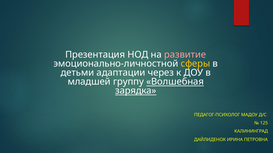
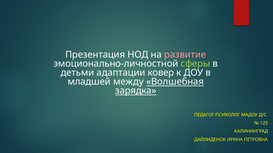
сферы colour: yellow -> light green (195, 64)
через: через -> ковер (161, 73)
группу: группу -> между (128, 82)
